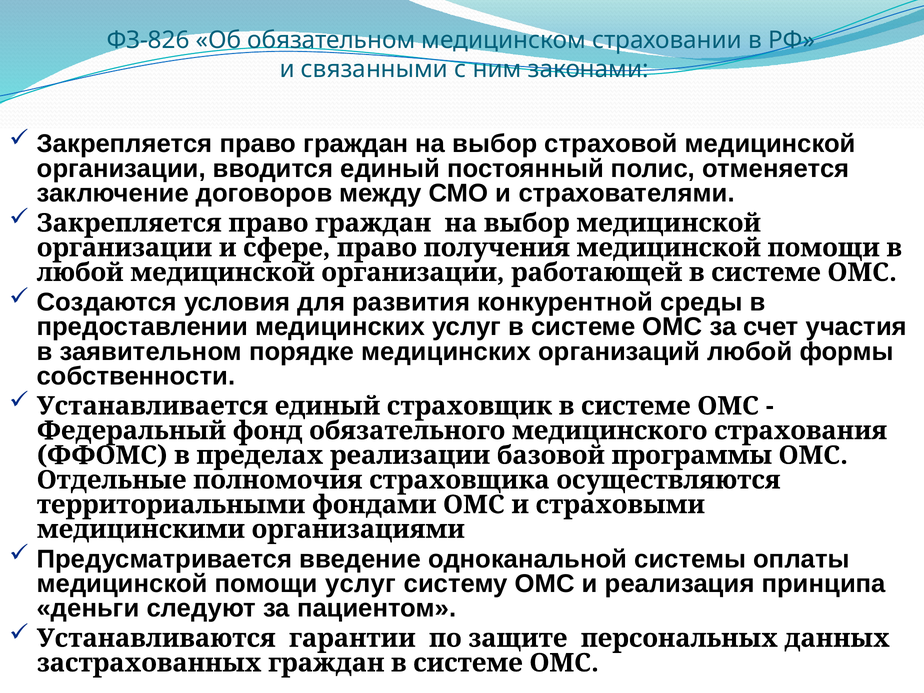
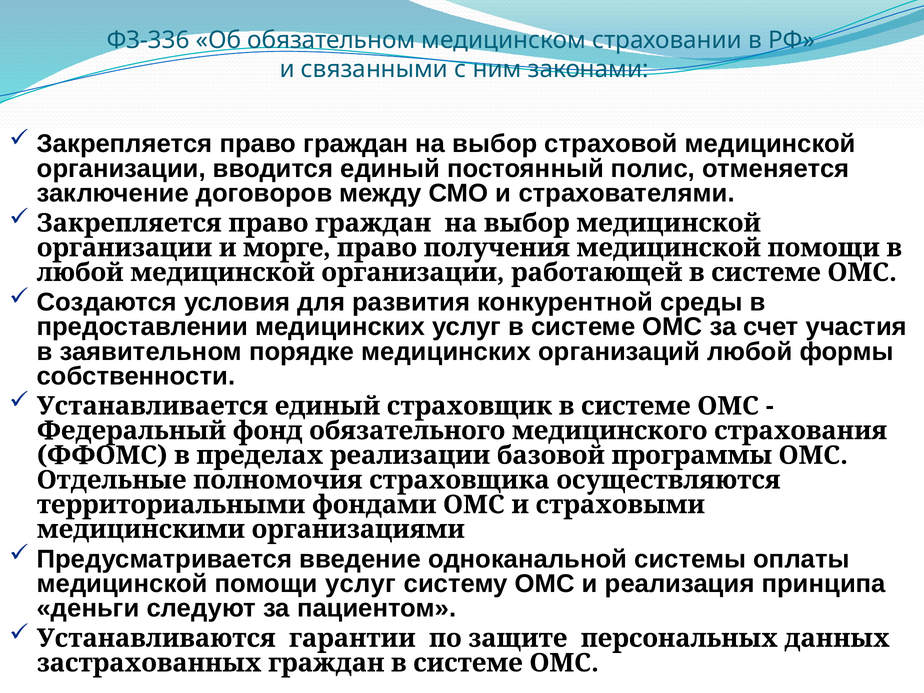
ФЗ-826: ФЗ-826 -> ФЗ-336 (148, 40)
сфере: сфере -> морге (287, 248)
